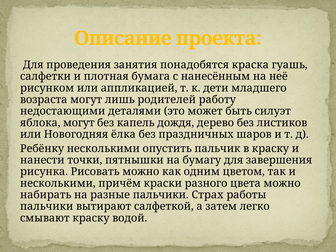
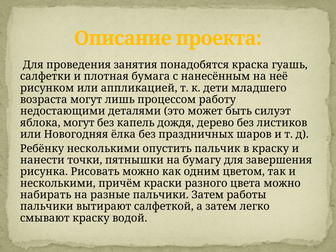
родителей: родителей -> процессом (167, 100)
пальчики Страх: Страх -> Затем (208, 195)
